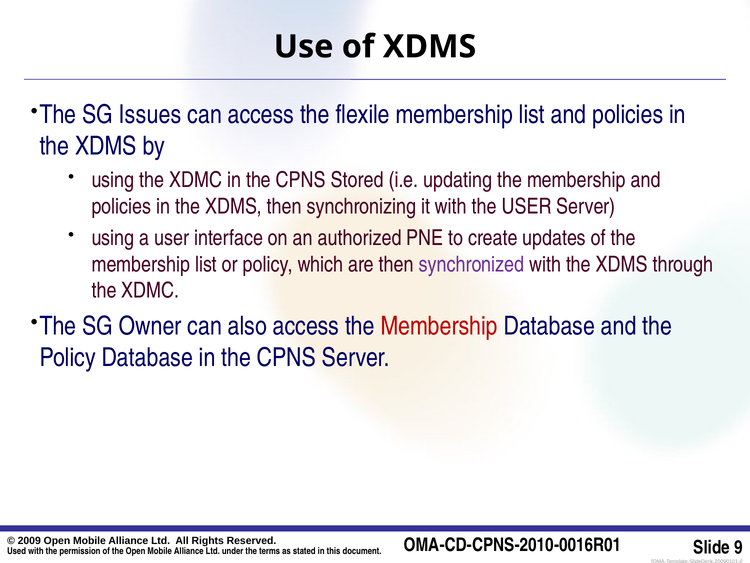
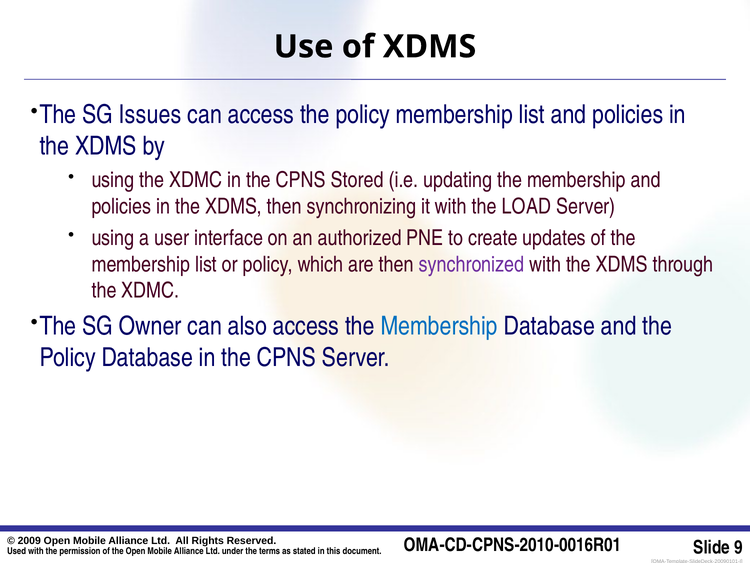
access the flexile: flexile -> policy (363, 115)
the USER: USER -> LOAD (527, 206)
Membership colour: red -> blue (439, 326)
